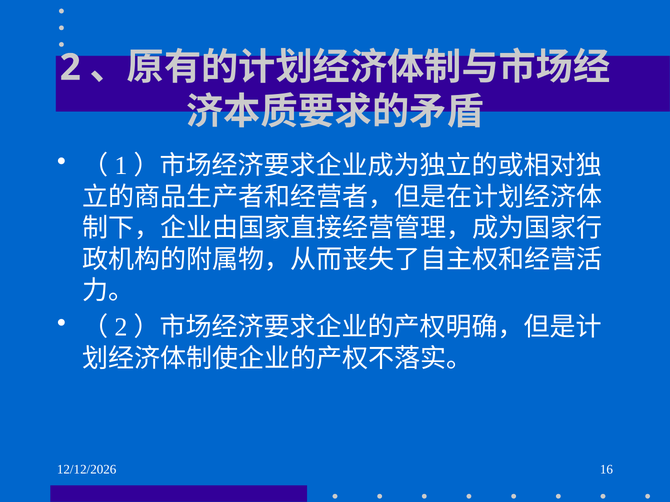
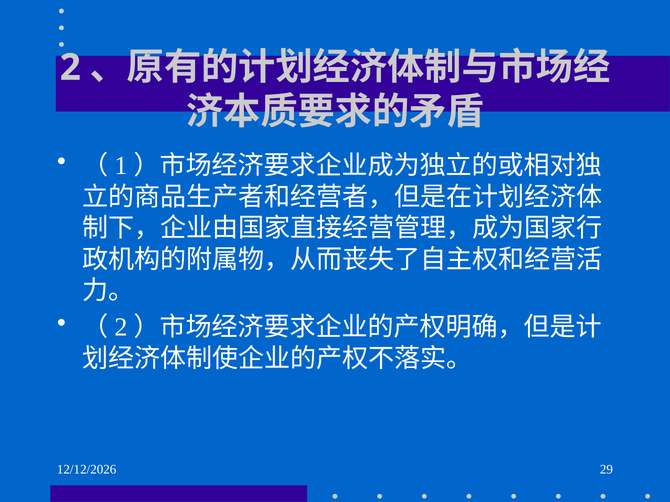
16: 16 -> 29 (607, 470)
